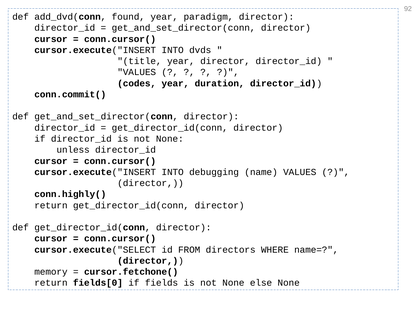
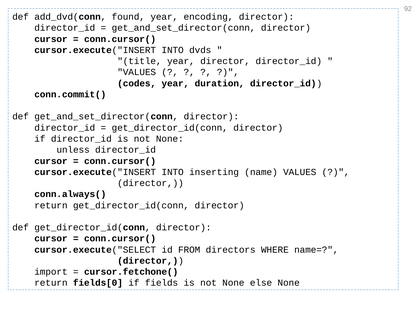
paradigm: paradigm -> encoding (209, 17)
debugging: debugging -> inserting (214, 172)
conn.highly(: conn.highly( -> conn.always( (70, 194)
memory: memory -> import (51, 272)
